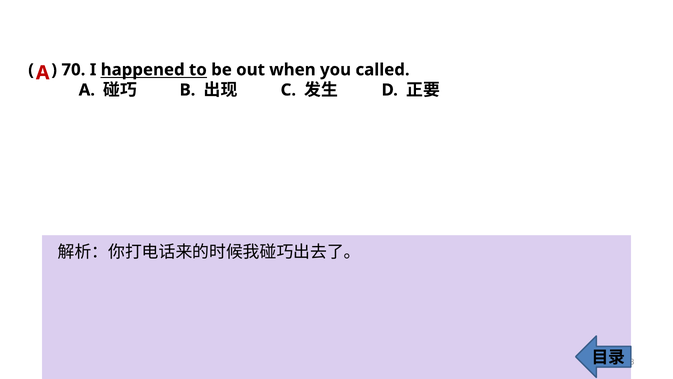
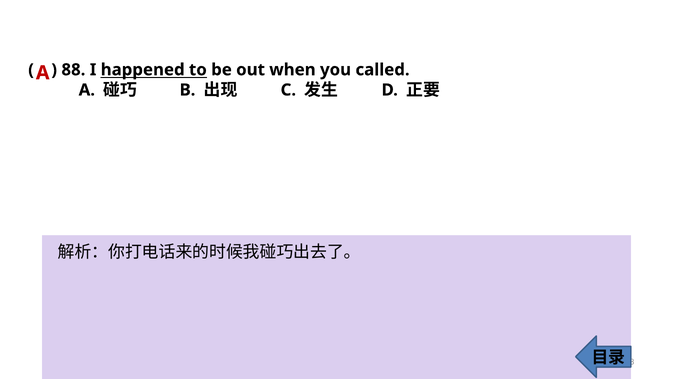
70: 70 -> 88 (73, 70)
